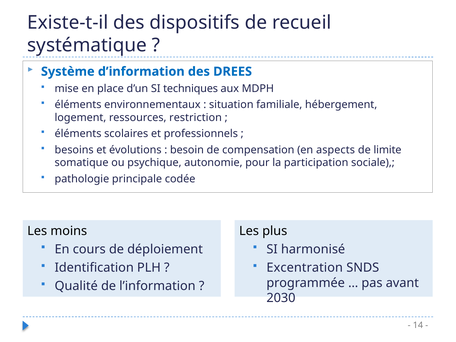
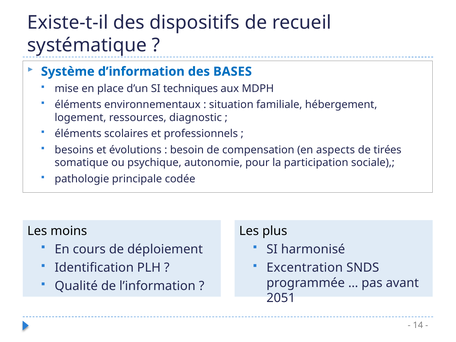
DREES: DREES -> BASES (233, 72)
restriction: restriction -> diagnostic (196, 118)
limite: limite -> tirées (388, 150)
2030: 2030 -> 2051 (281, 298)
